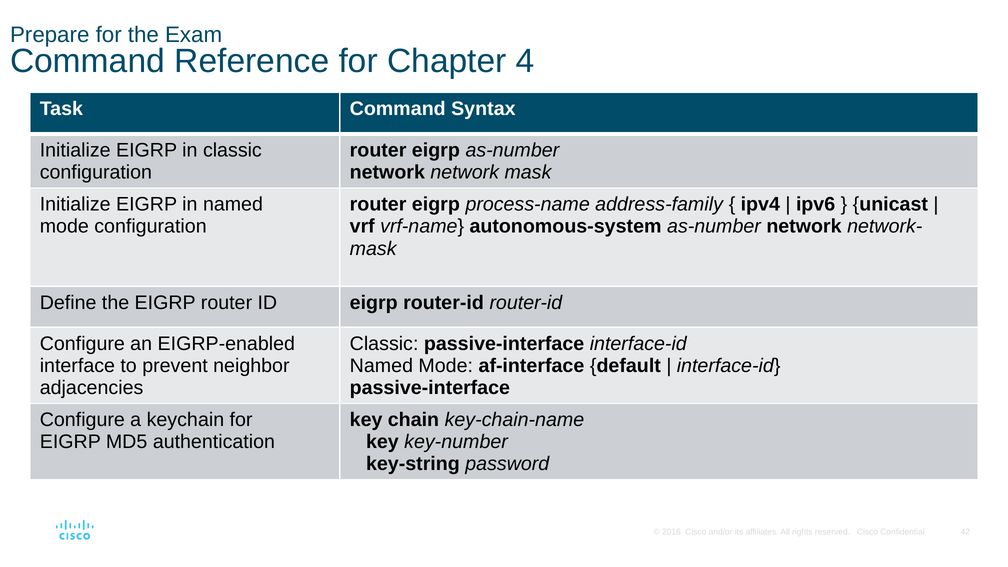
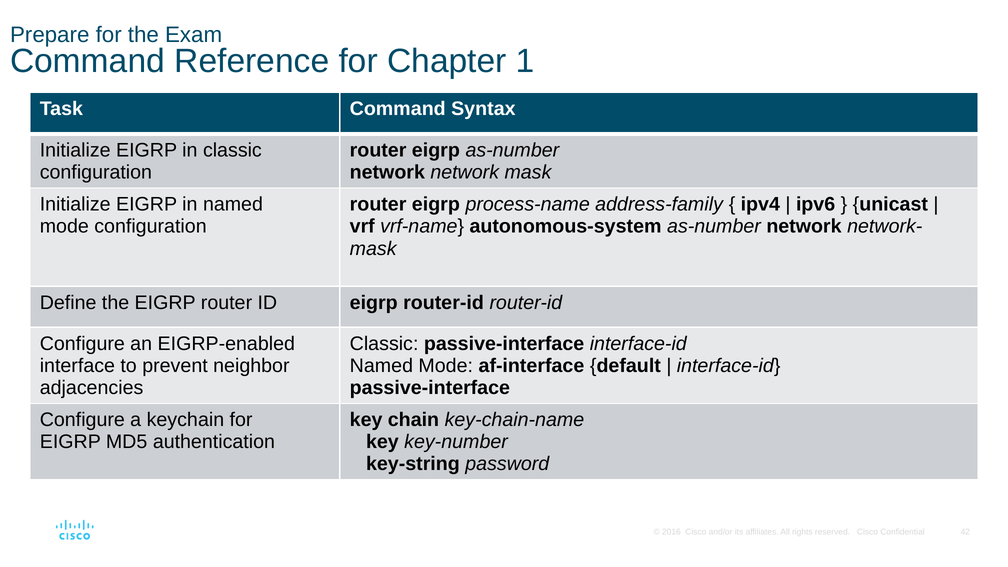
4: 4 -> 1 (525, 61)
